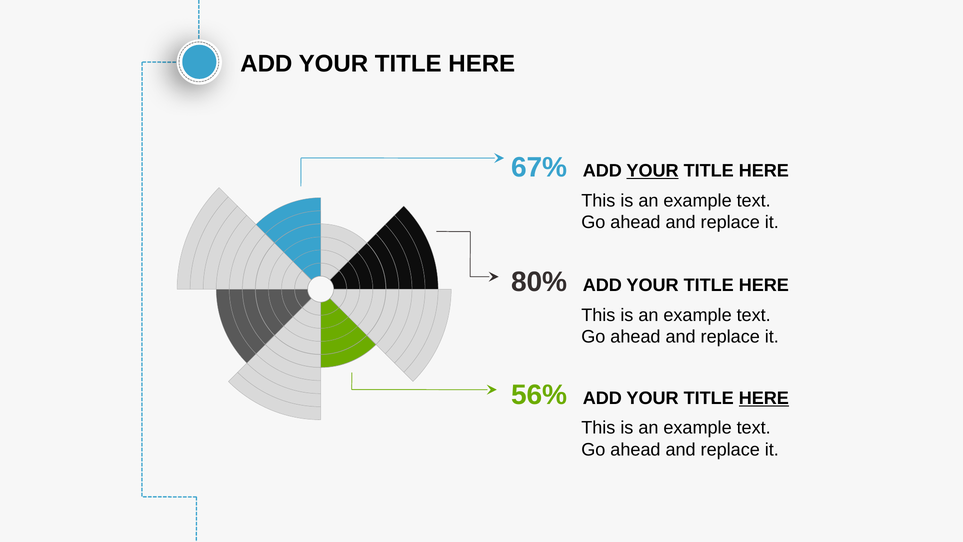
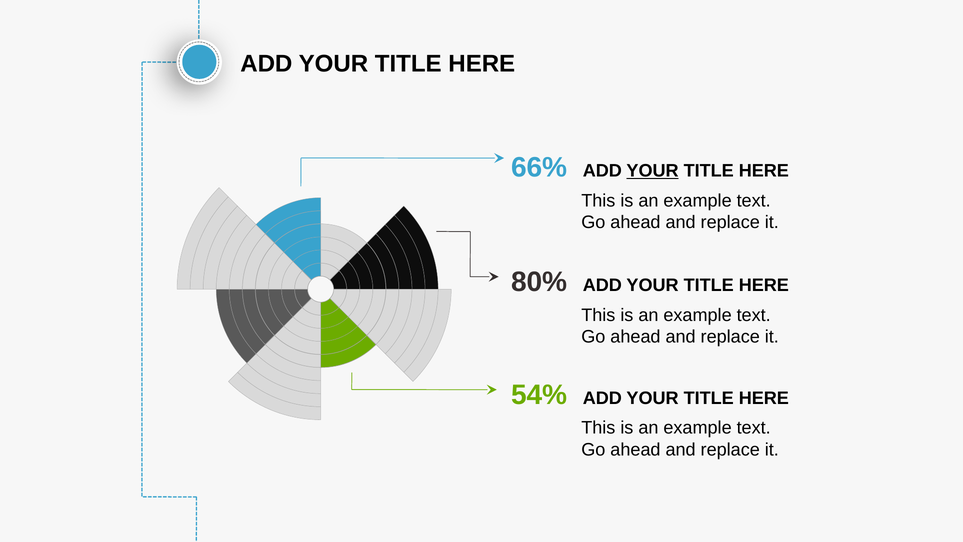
67%: 67% -> 66% (539, 167)
56%: 56% -> 54% (539, 395)
HERE underline: present -> none (764, 398)
